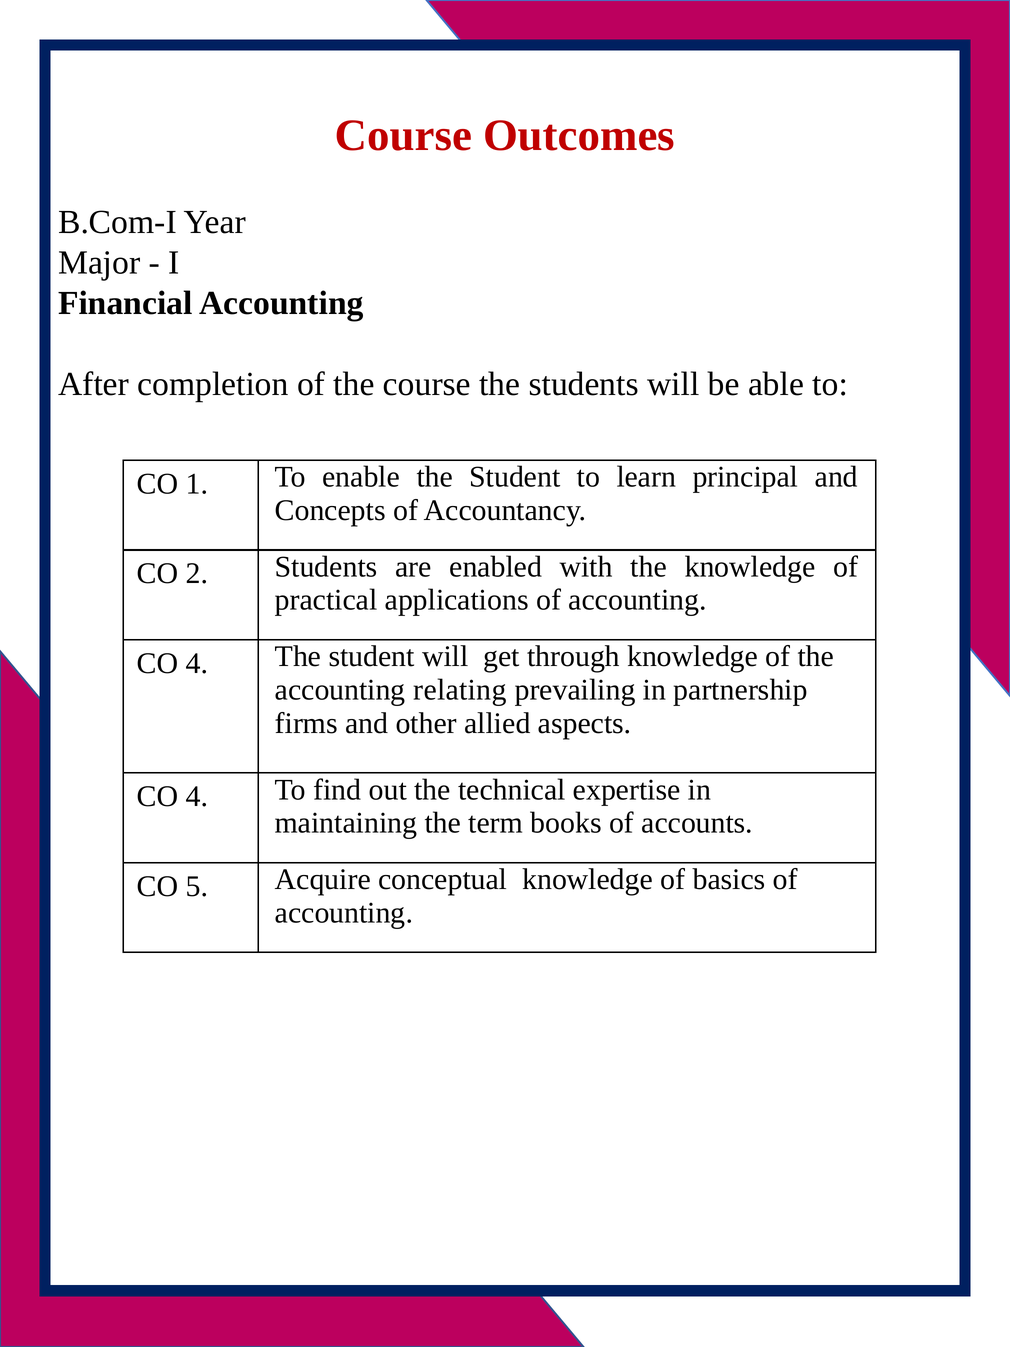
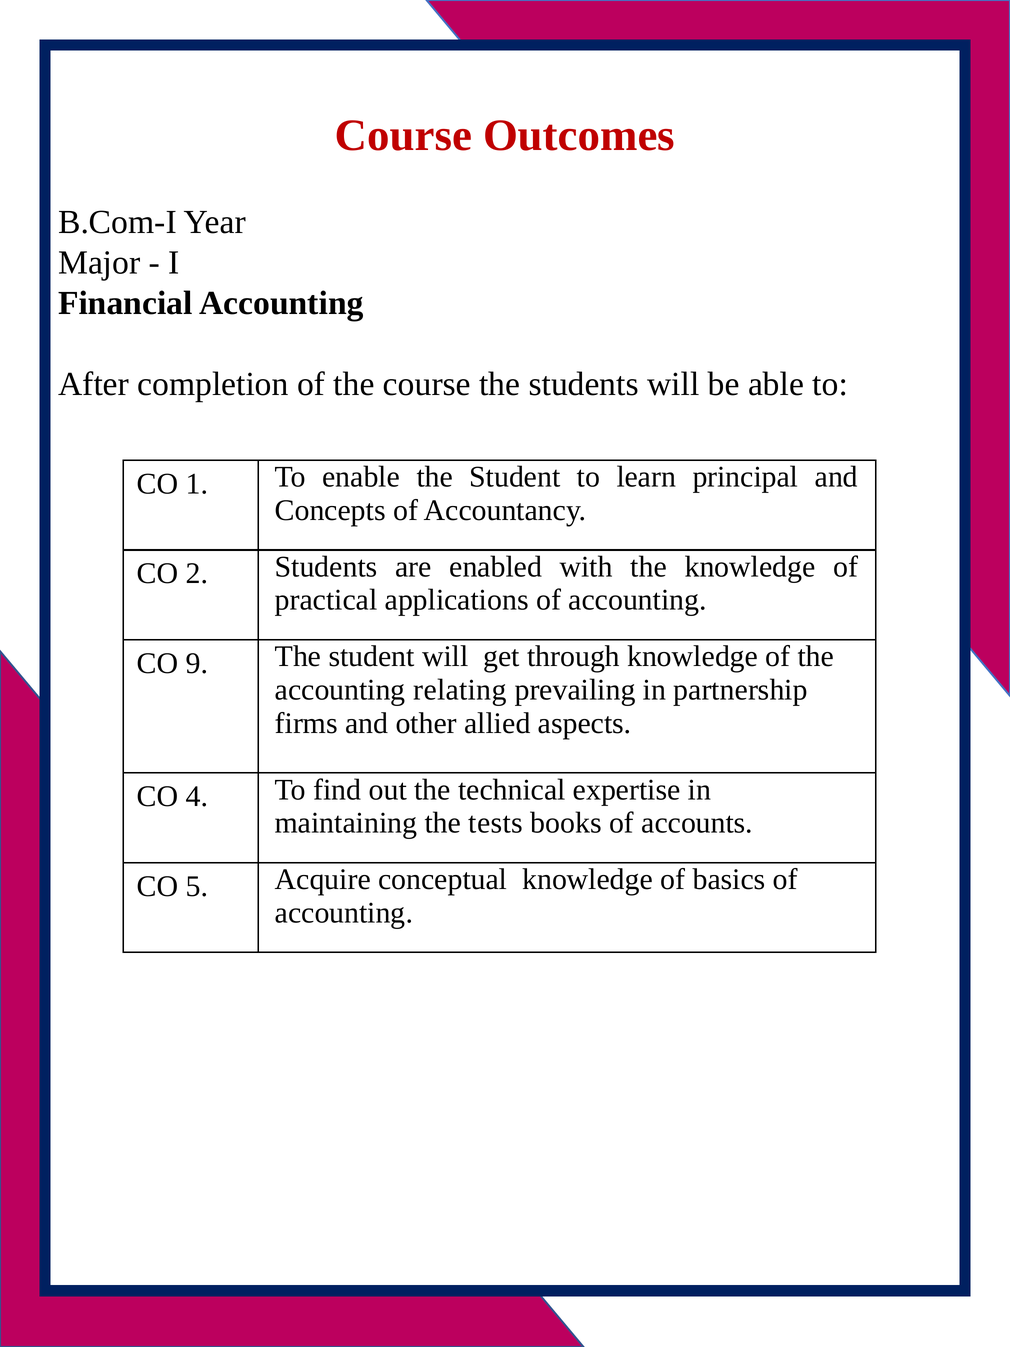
4: 4 -> 9 (197, 663)
term: term -> tests (496, 823)
